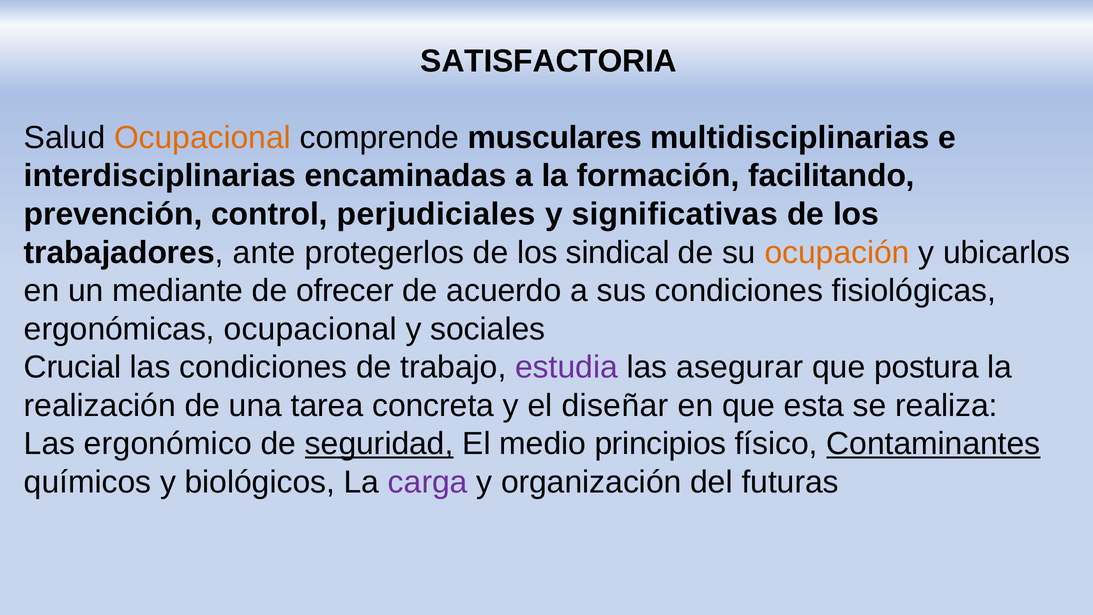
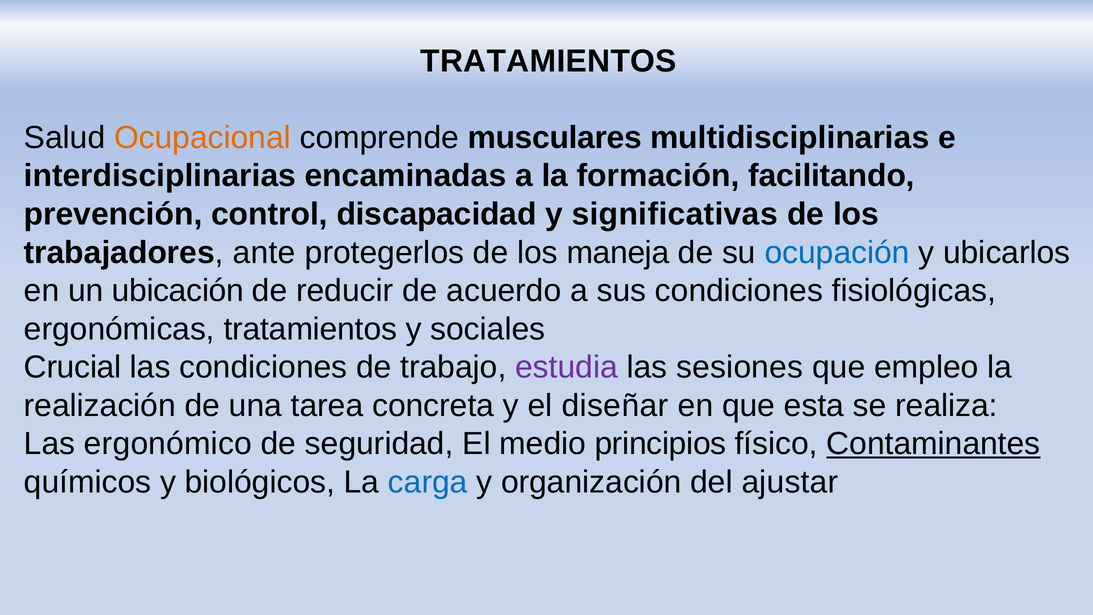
SATISFACTORIA: SATISFACTORIA -> TRATAMIENTOS (548, 61)
perjudiciales: perjudiciales -> discapacidad (436, 214)
sindical: sindical -> maneja (618, 252)
ocupación colour: orange -> blue (837, 252)
mediante: mediante -> ubicación (178, 291)
ofrecer: ofrecer -> reducir (345, 291)
ergonómicas ocupacional: ocupacional -> tratamientos (310, 329)
asegurar: asegurar -> sesiones (740, 367)
postura: postura -> empleo (926, 367)
seguridad underline: present -> none (379, 444)
carga colour: purple -> blue (428, 482)
futuras: futuras -> ajustar (790, 482)
